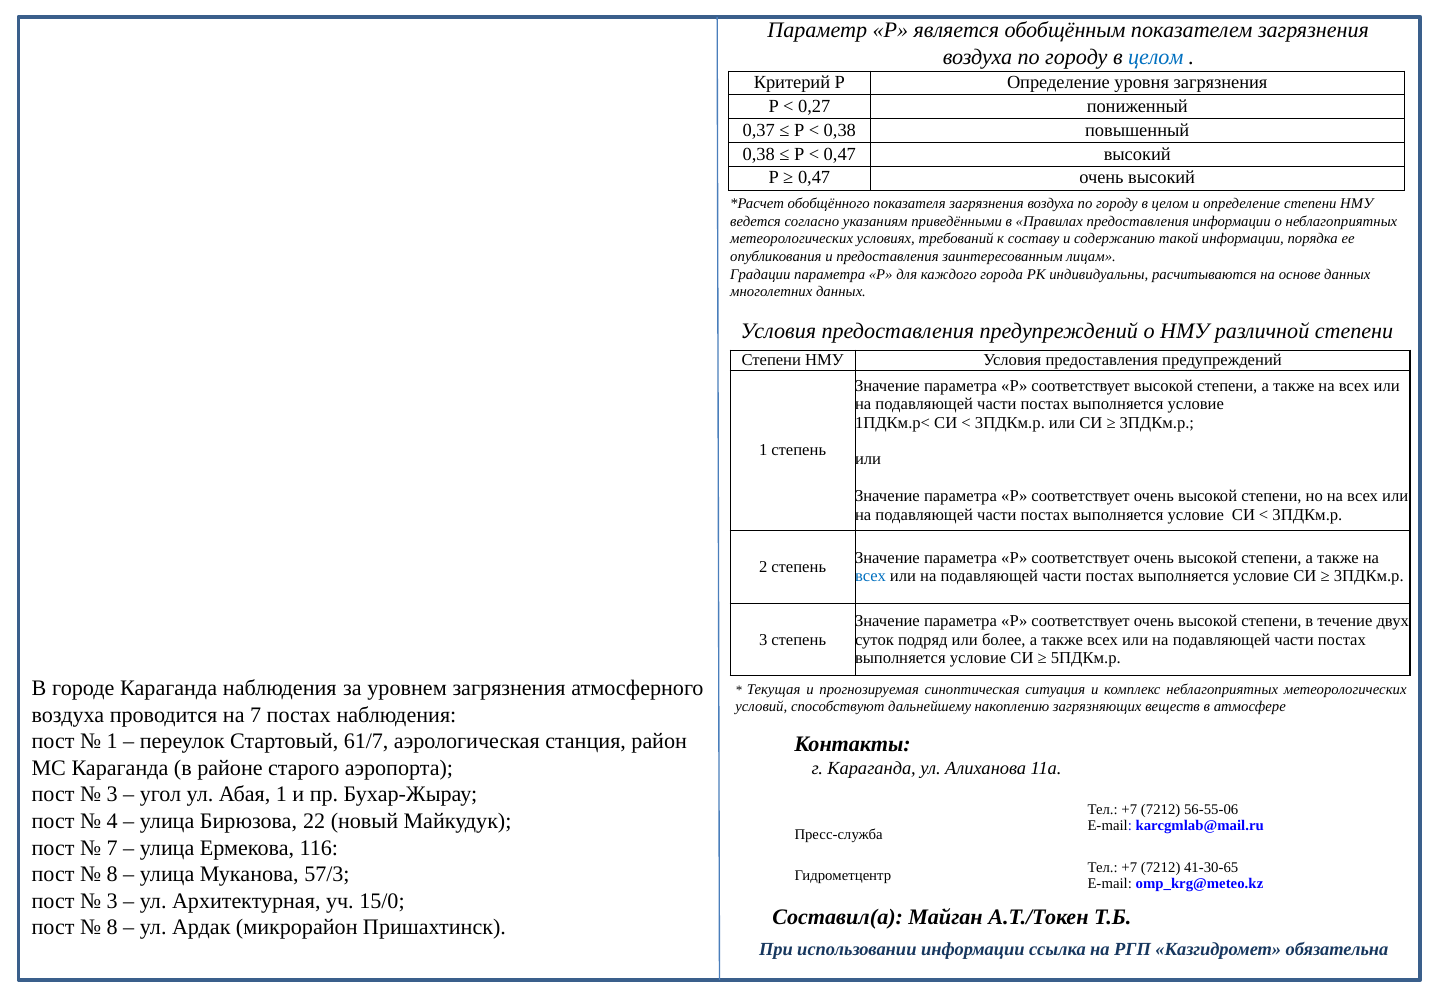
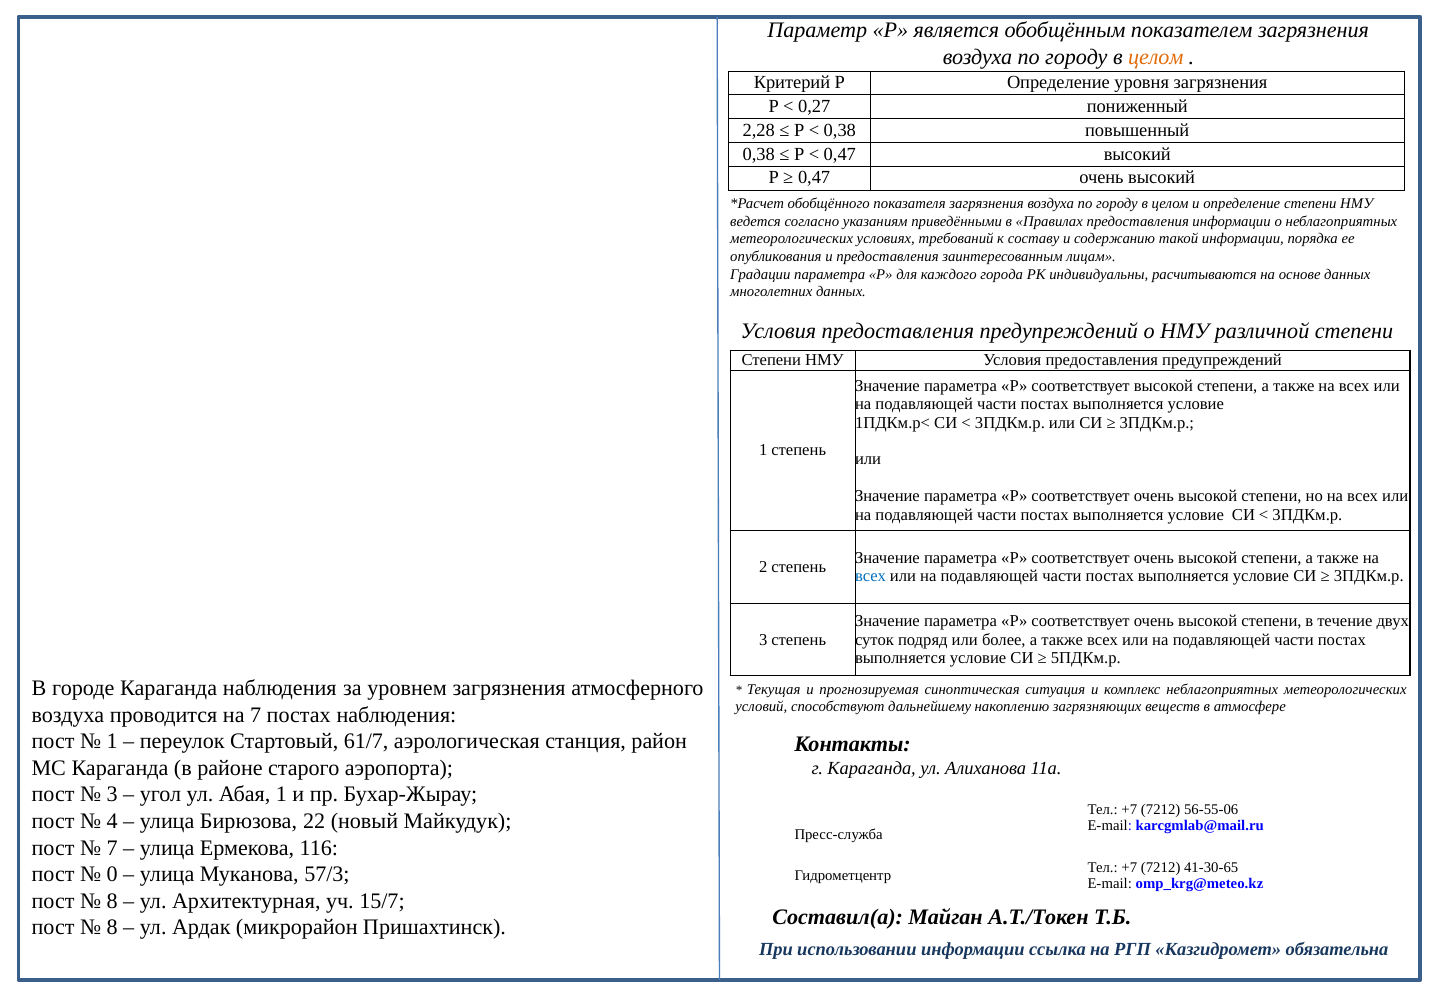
целом colour: blue -> orange (1156, 57)
0,37: 0,37 -> 2,28 (759, 130)
8: 8 -> 0 (112, 874)
3: 3 -> 8 (112, 900)
15/0: 15/0 -> 15/7 (382, 900)
